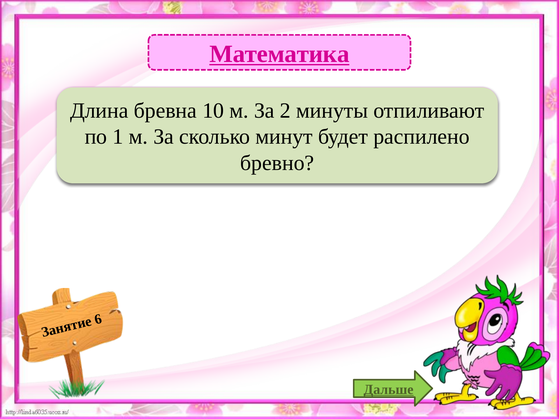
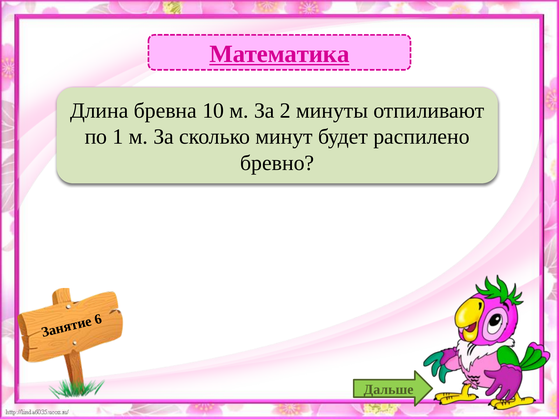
Дальше underline: present -> none (389, 390)
